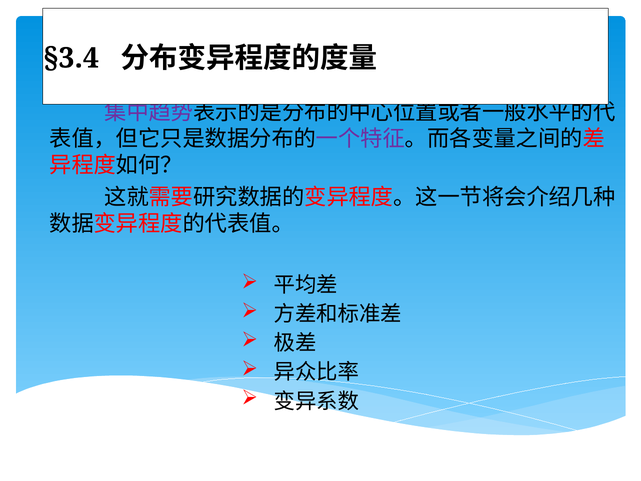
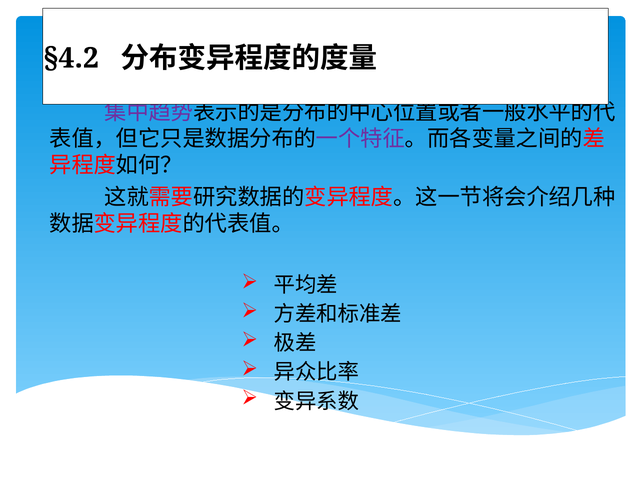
§3.4: §3.4 -> §4.2 (71, 58)
